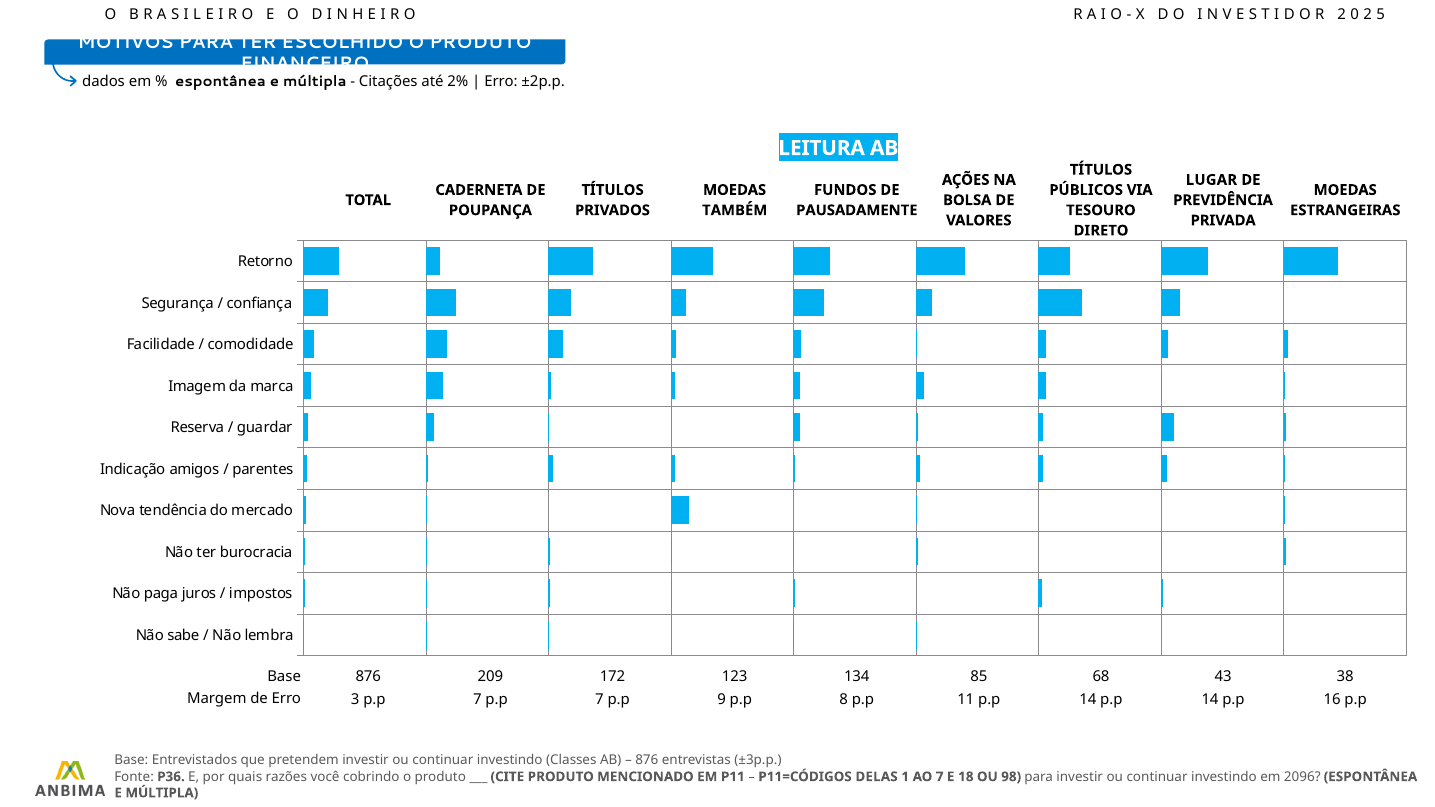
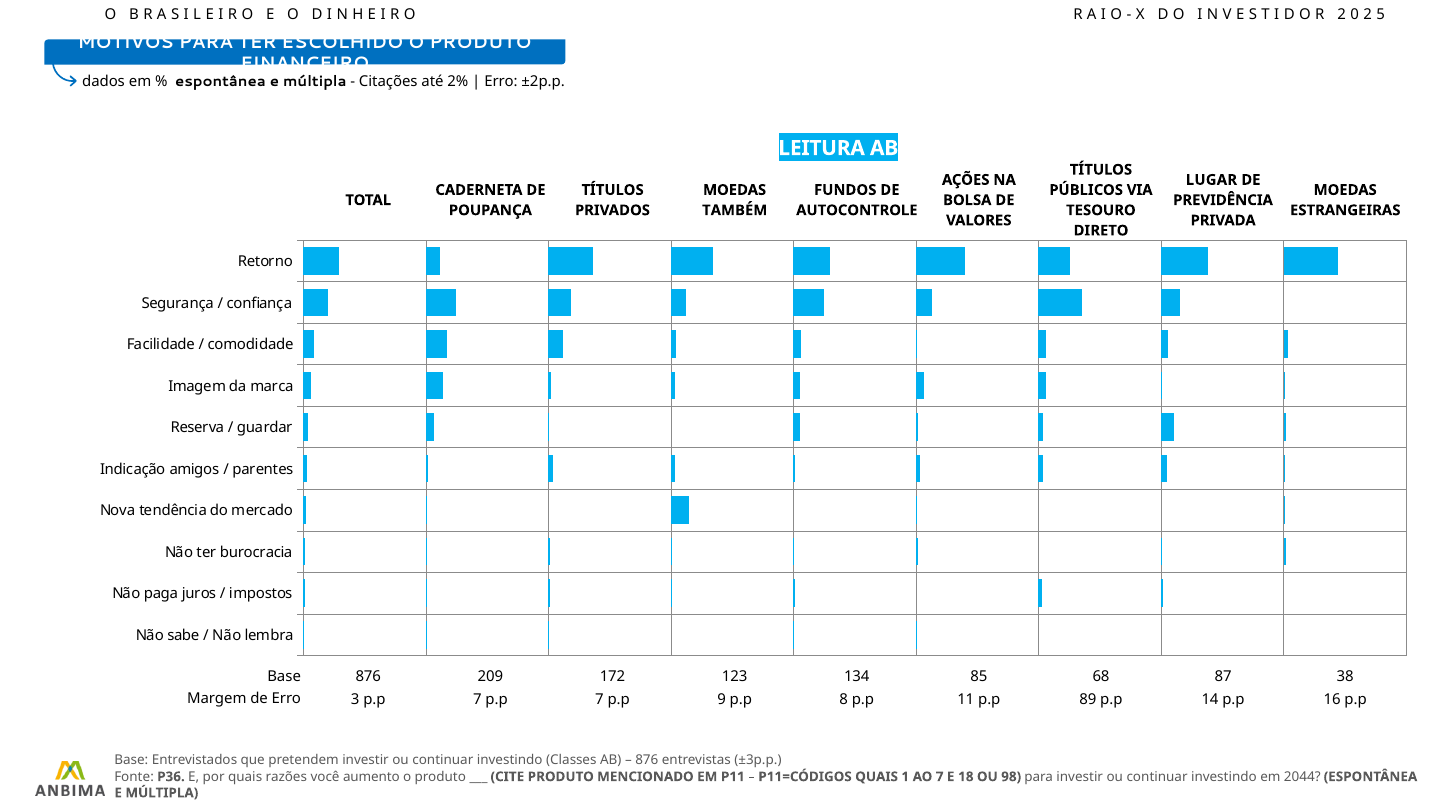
PAUSADAMENTE: PAUSADAMENTE -> AUTOCONTROLE (857, 210)
43: 43 -> 87 (1223, 677)
11 p.p 14: 14 -> 89 (1088, 700)
cobrindo: cobrindo -> aumento (371, 777)
P11=CÓDIGOS DELAS: DELAS -> QUAIS (877, 777)
2096: 2096 -> 2044 (1302, 777)
